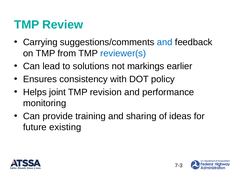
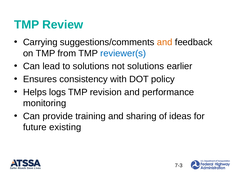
and colour: blue -> orange (165, 42)
not markings: markings -> solutions (146, 66)
joint: joint -> logs (57, 92)
